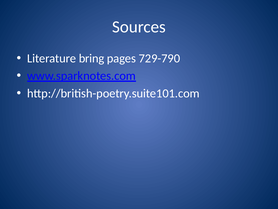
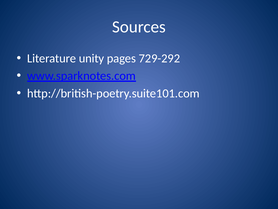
bring: bring -> unity (92, 58)
729-790: 729-790 -> 729-292 (159, 58)
